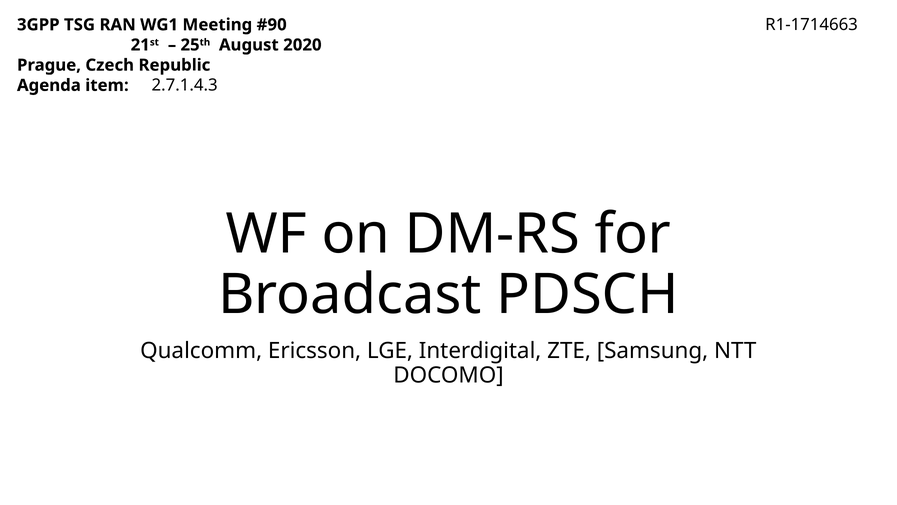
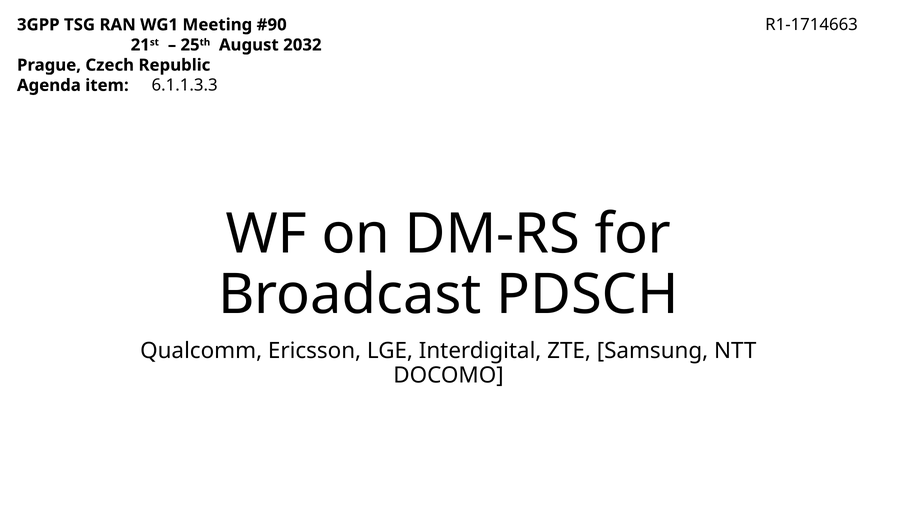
2020: 2020 -> 2032 (302, 45)
2.7.1.4.3: 2.7.1.4.3 -> 6.1.1.3.3 (185, 85)
